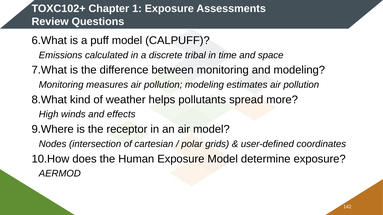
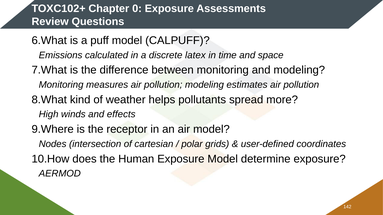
1: 1 -> 0 (137, 9)
tribal: tribal -> latex (195, 55)
